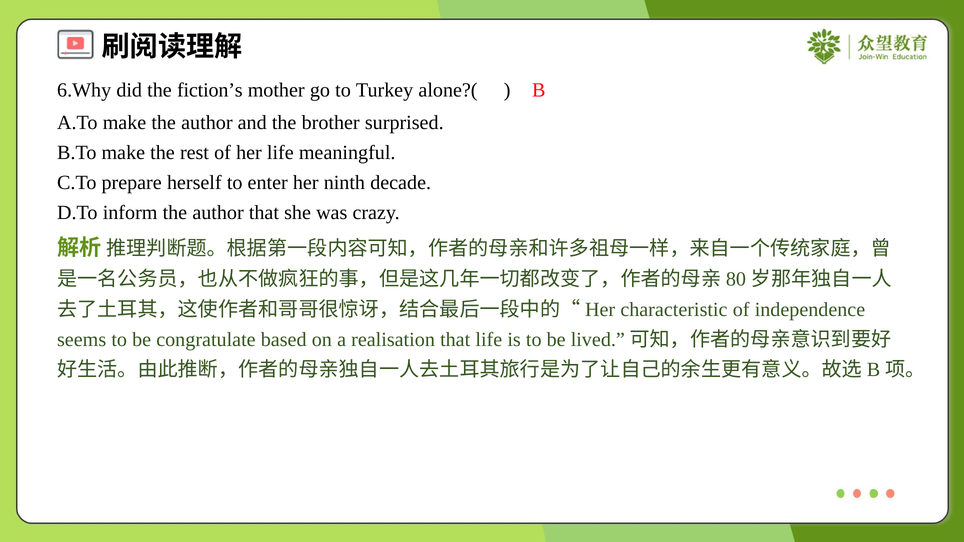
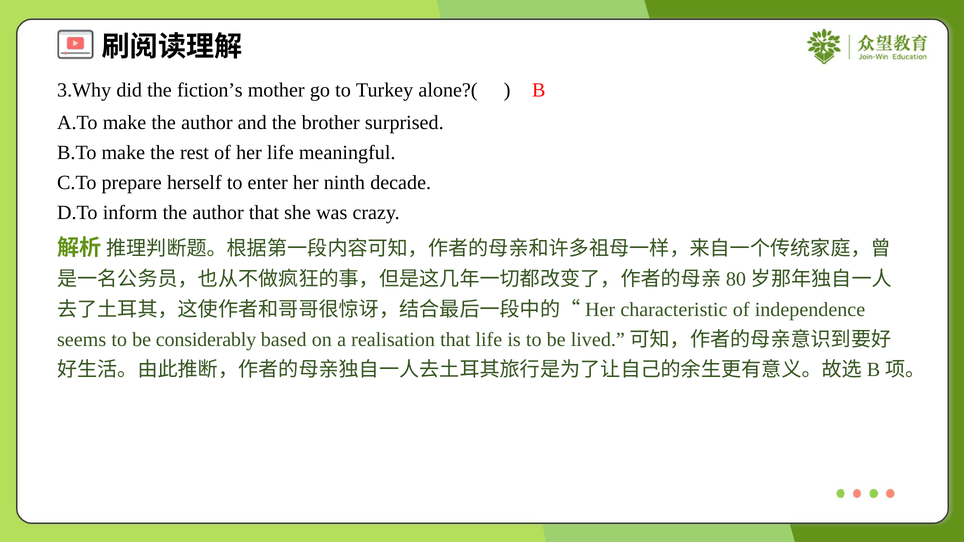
6.Why: 6.Why -> 3.Why (84, 90)
congratulate: congratulate -> considerably (206, 340)
